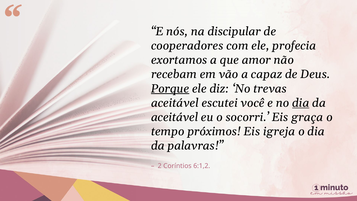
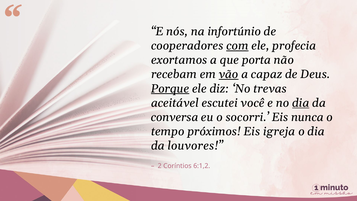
discipular: discipular -> infortúnio (234, 31)
com underline: none -> present (237, 46)
amor: amor -> porta (256, 60)
vão underline: none -> present (229, 74)
aceitável: aceitável -> conversa (175, 117)
graça: graça -> nunca (307, 117)
palavras: palavras -> louvores (195, 146)
